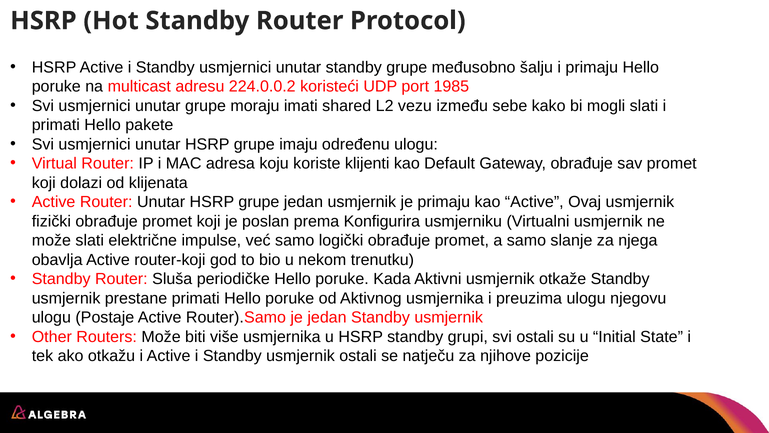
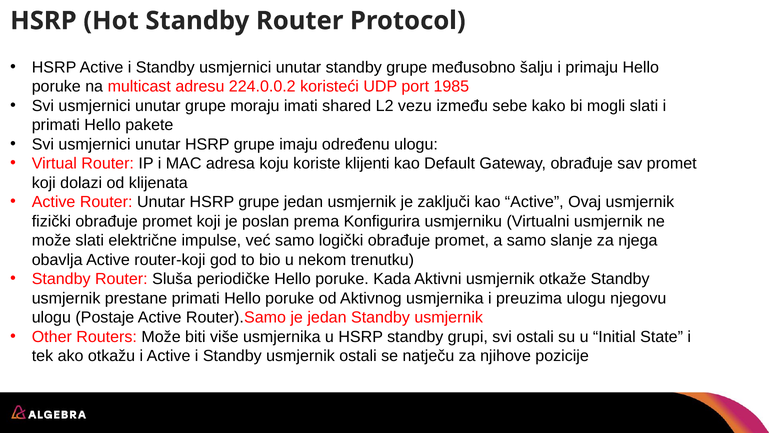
je primaju: primaju -> zaključi (444, 202)
